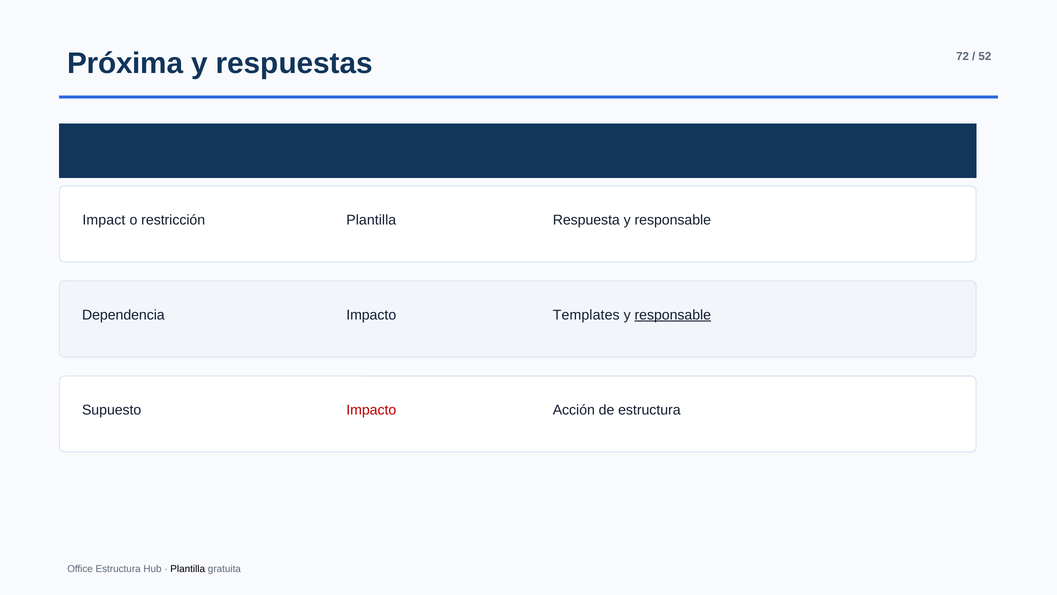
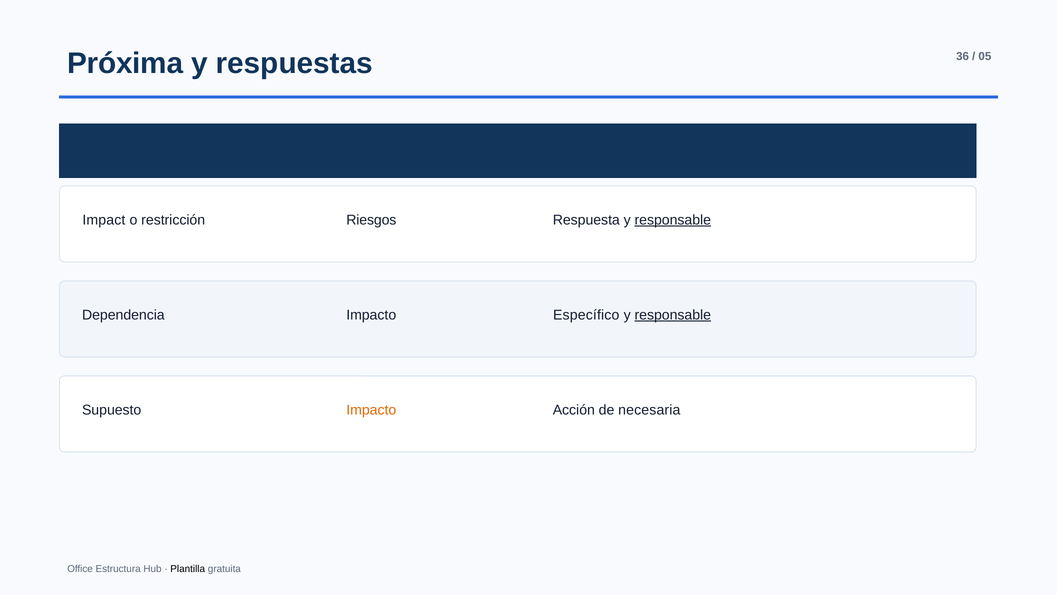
72: 72 -> 36 (963, 56)
52: 52 -> 05 (985, 56)
restricción Plantilla: Plantilla -> Riesgos (371, 220)
responsable underline: none -> present (673, 220)
Templates: Templates -> Específico (586, 315)
Impacto colour: red -> orange (371, 410)
de estructura: estructura -> necesaria (649, 410)
